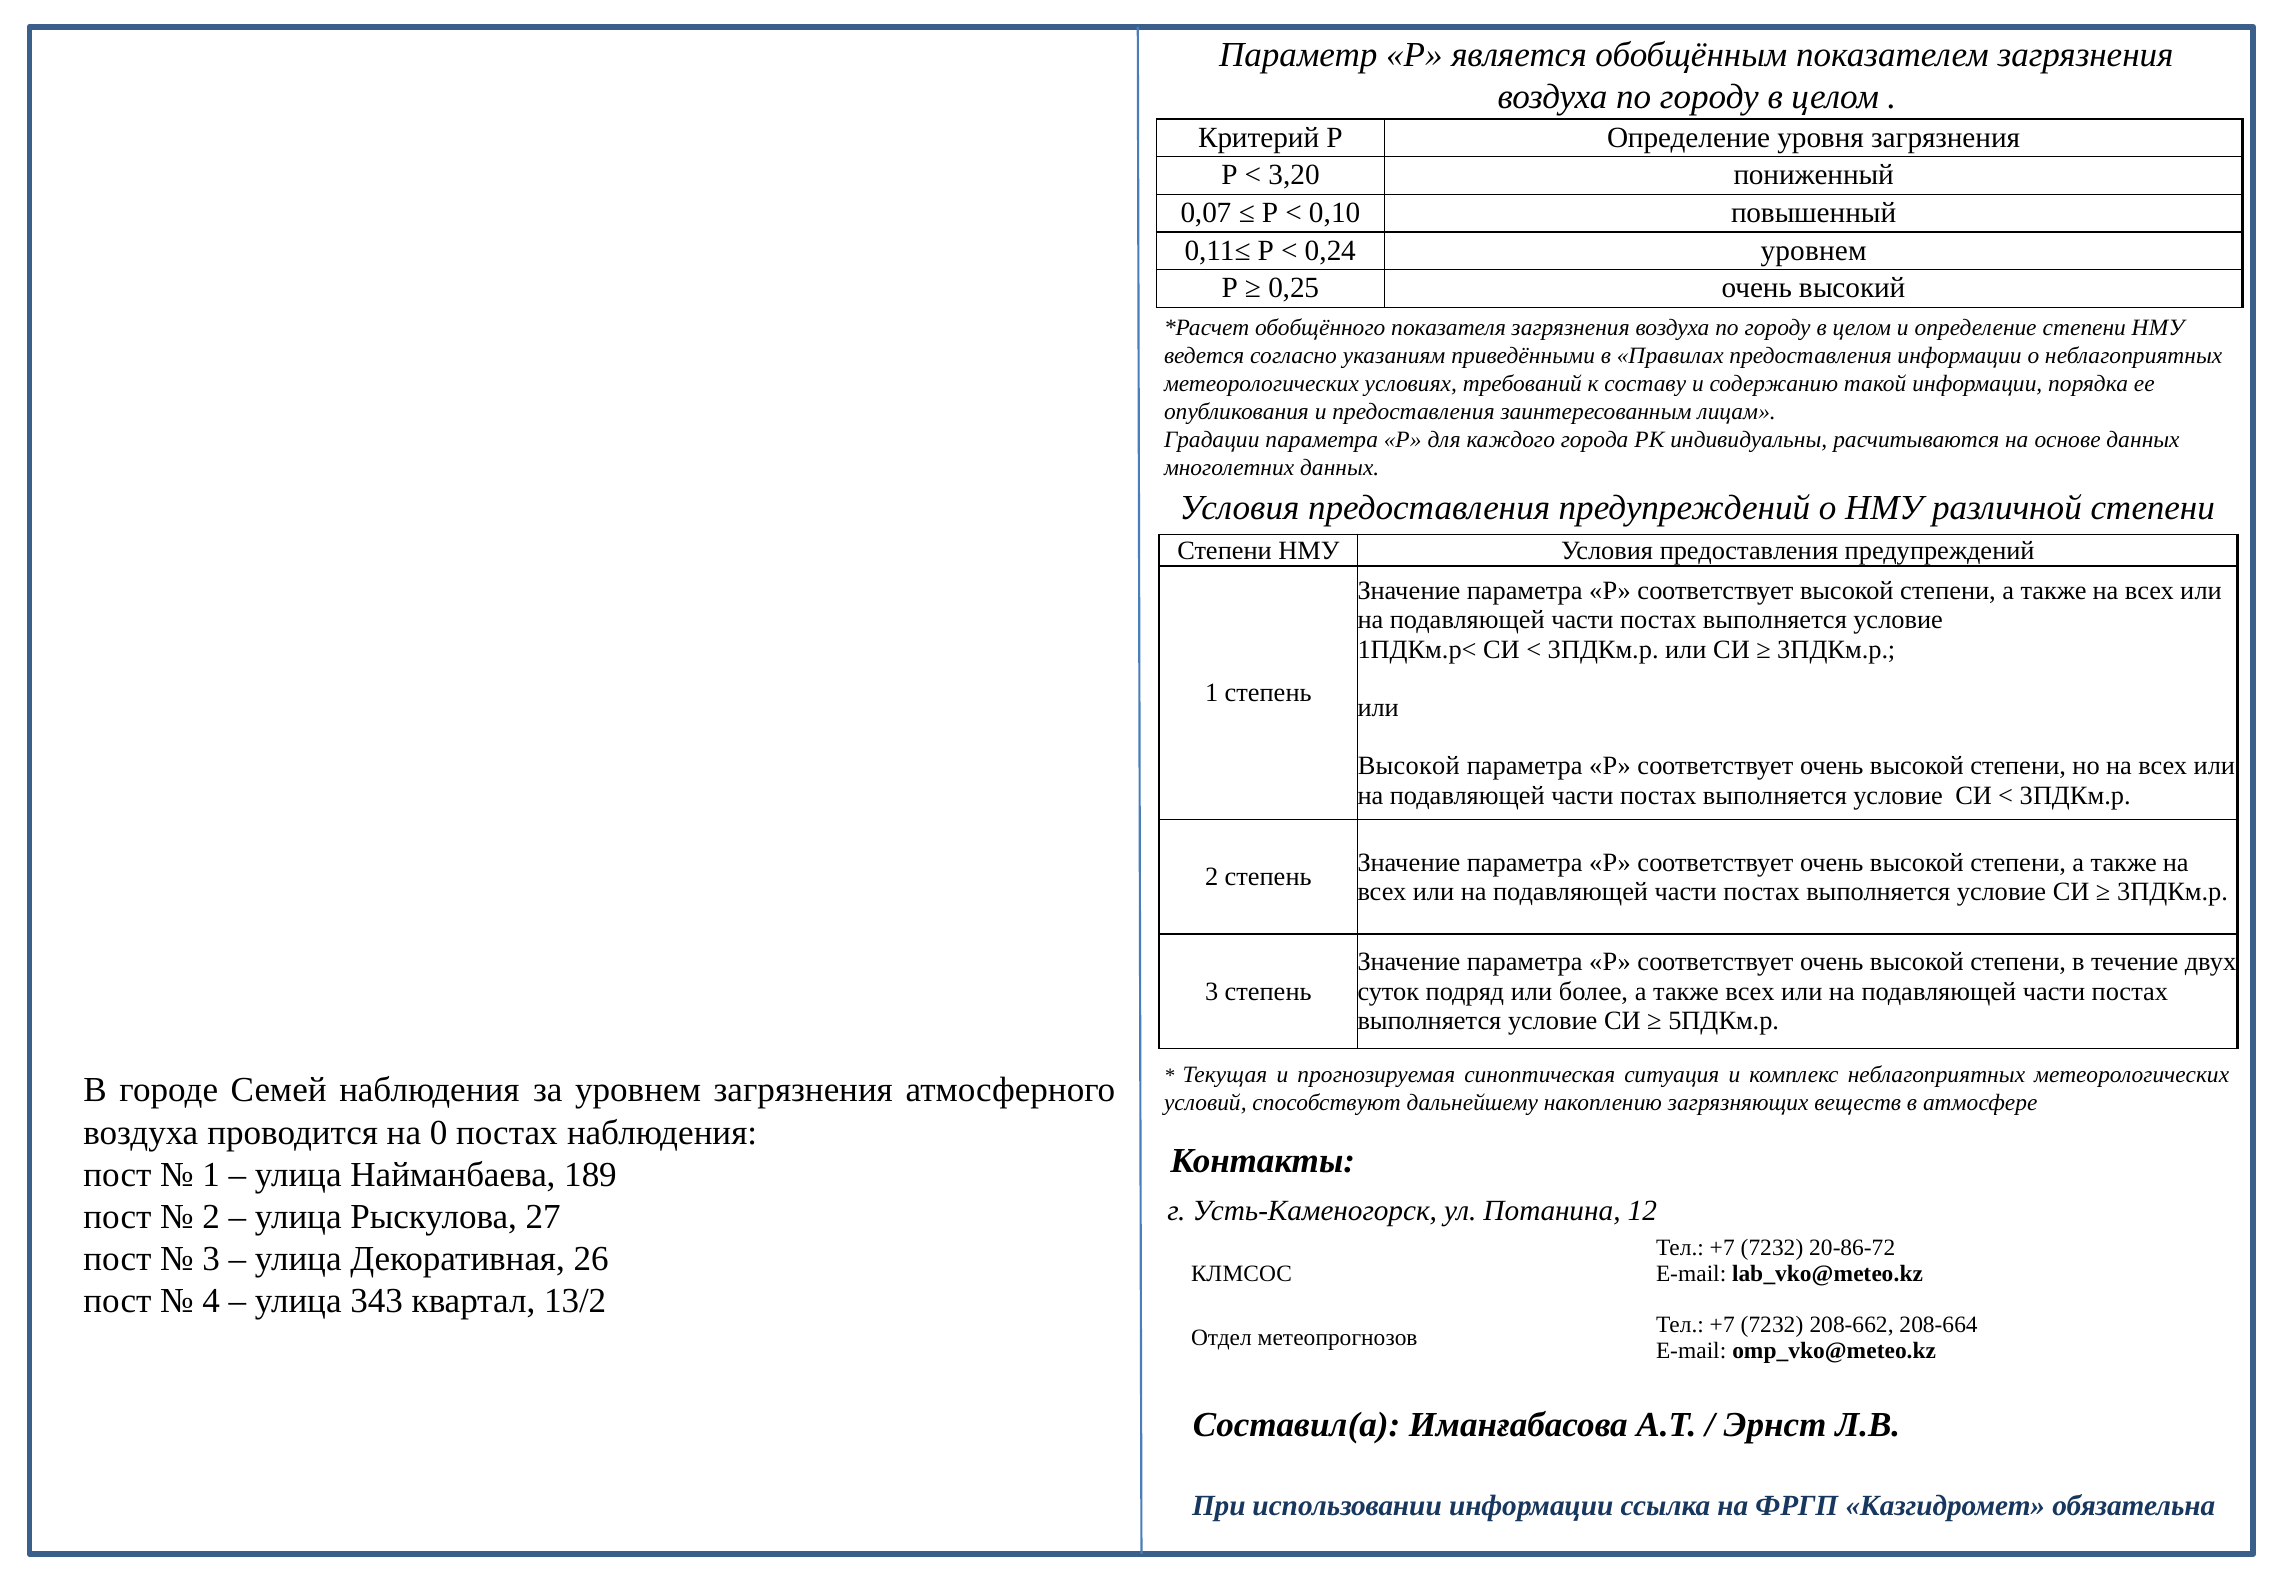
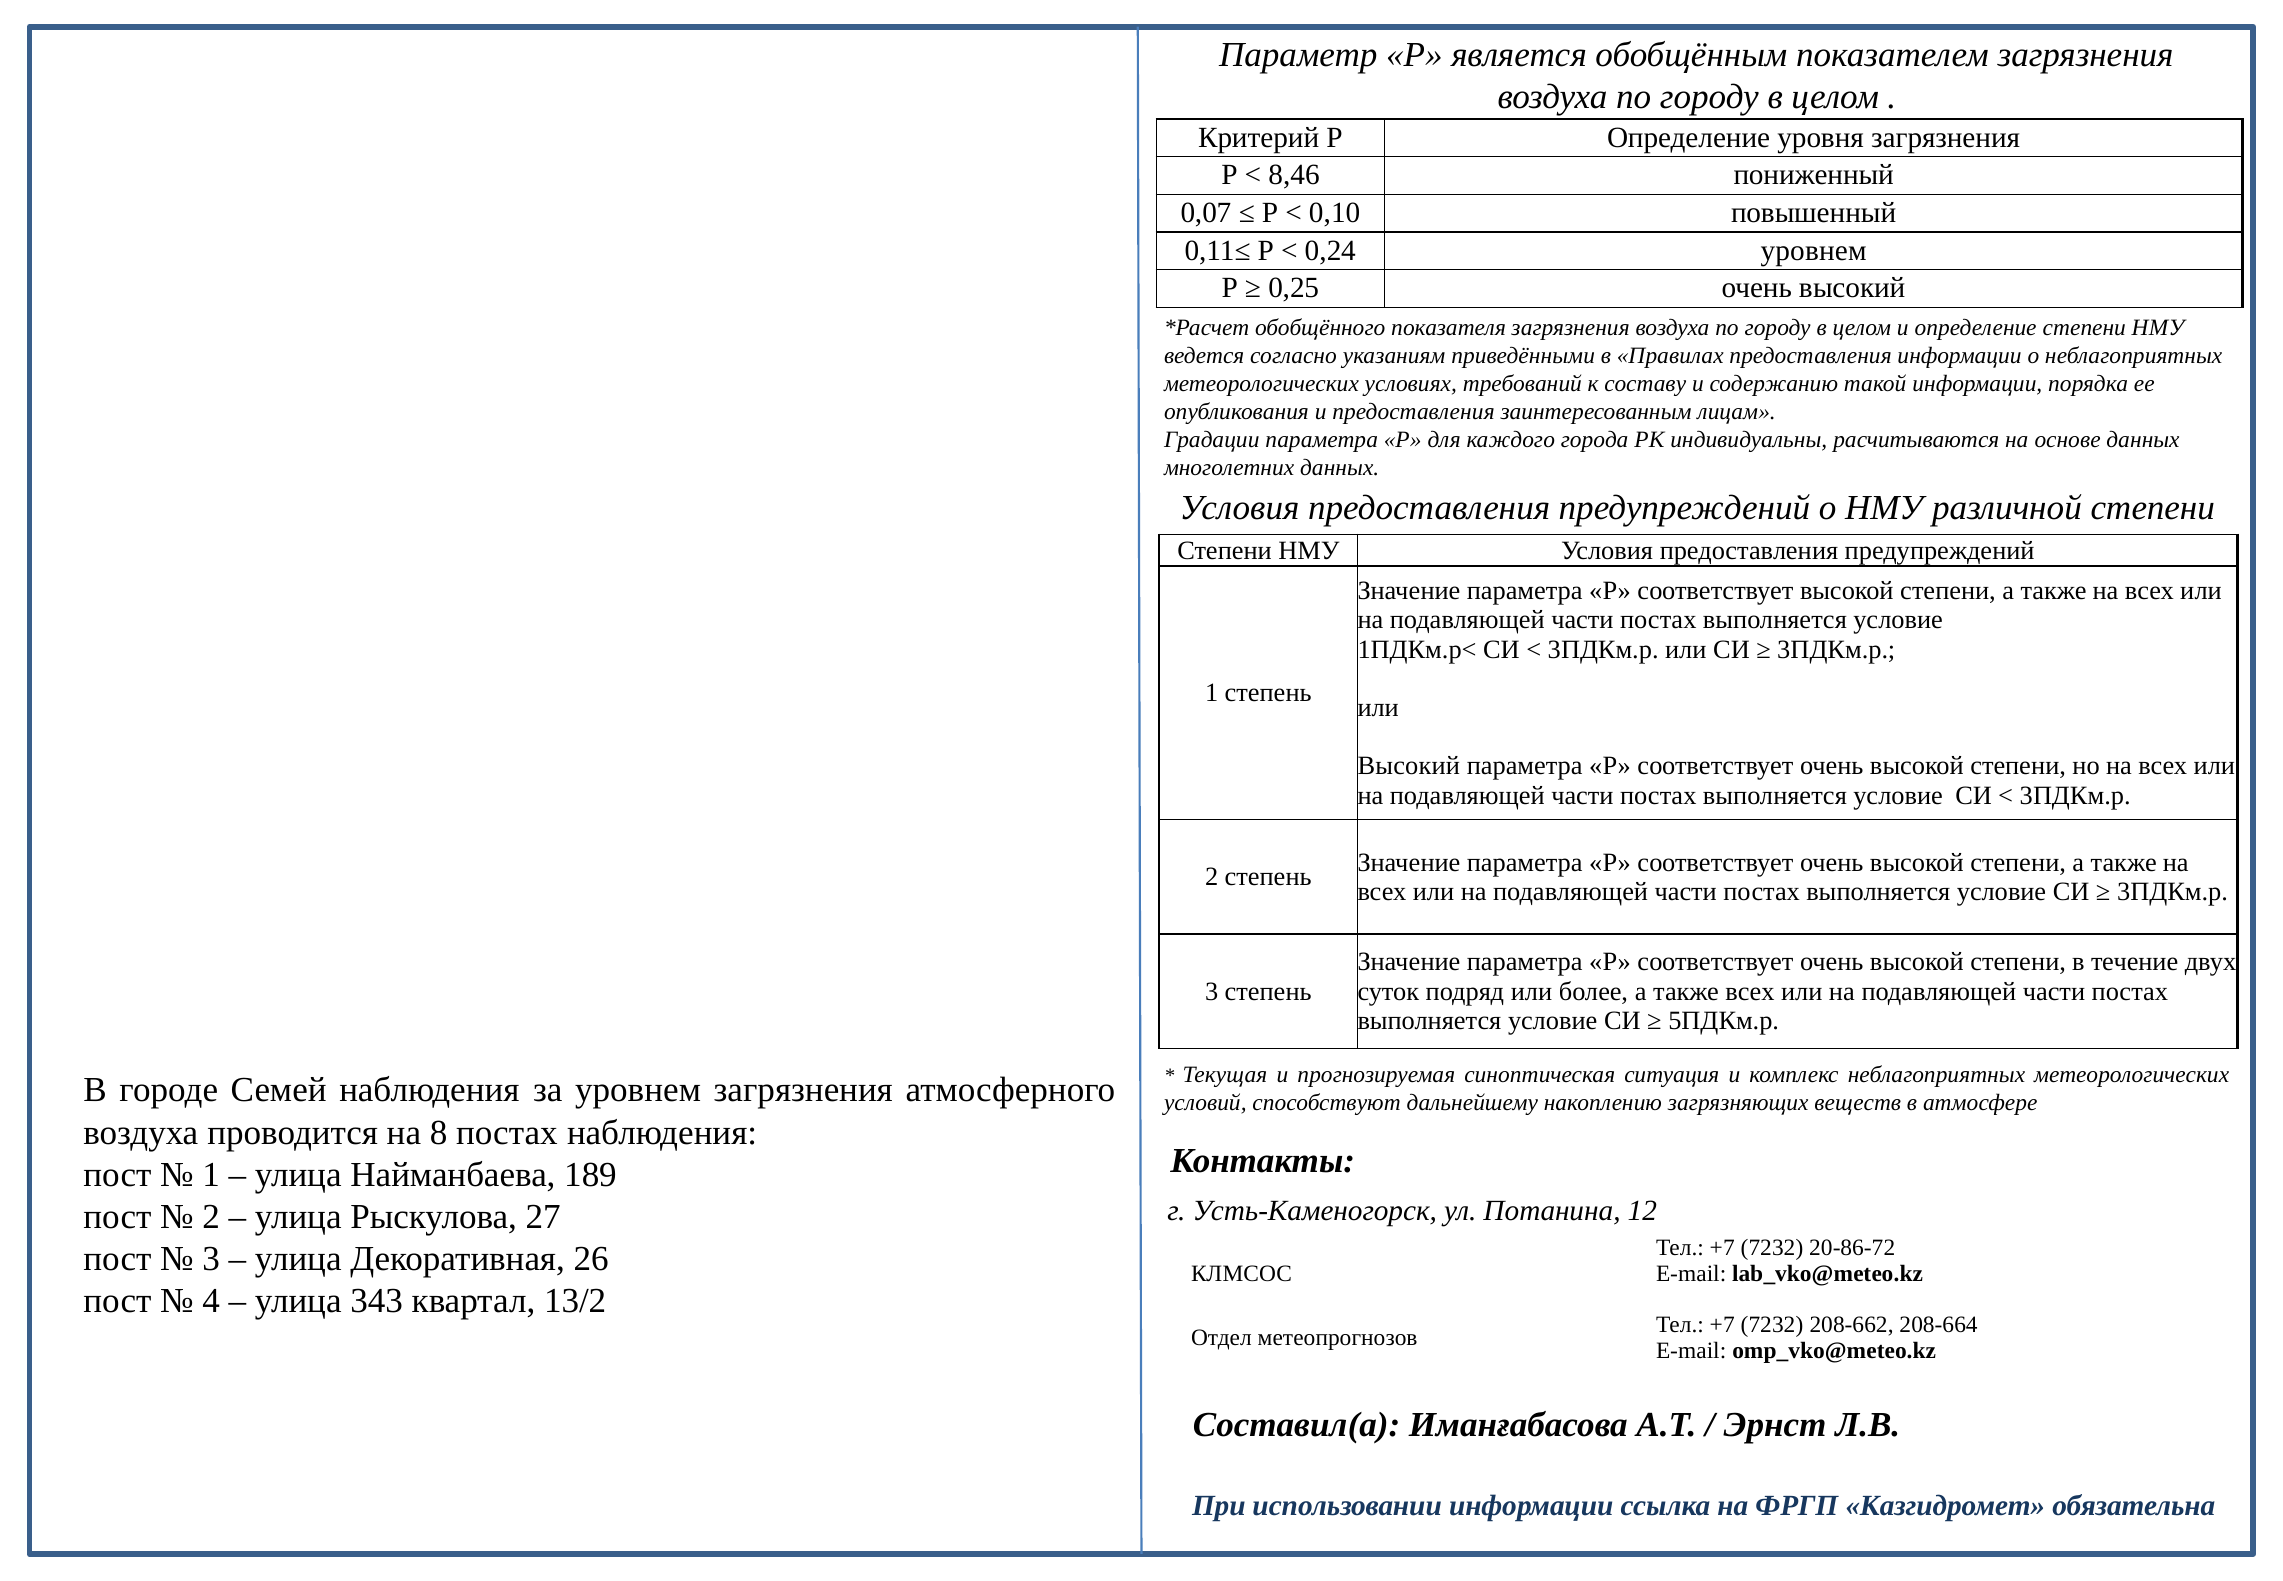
3,20: 3,20 -> 8,46 (1294, 175)
Высокой: Высокой -> Высокий (1409, 766)
0: 0 -> 8 (439, 1132)
